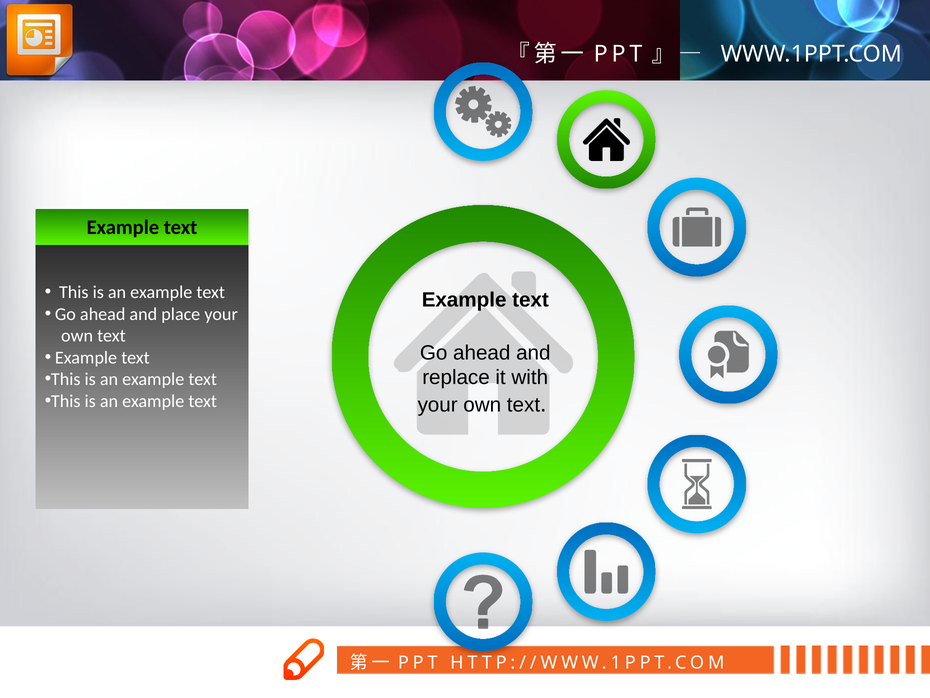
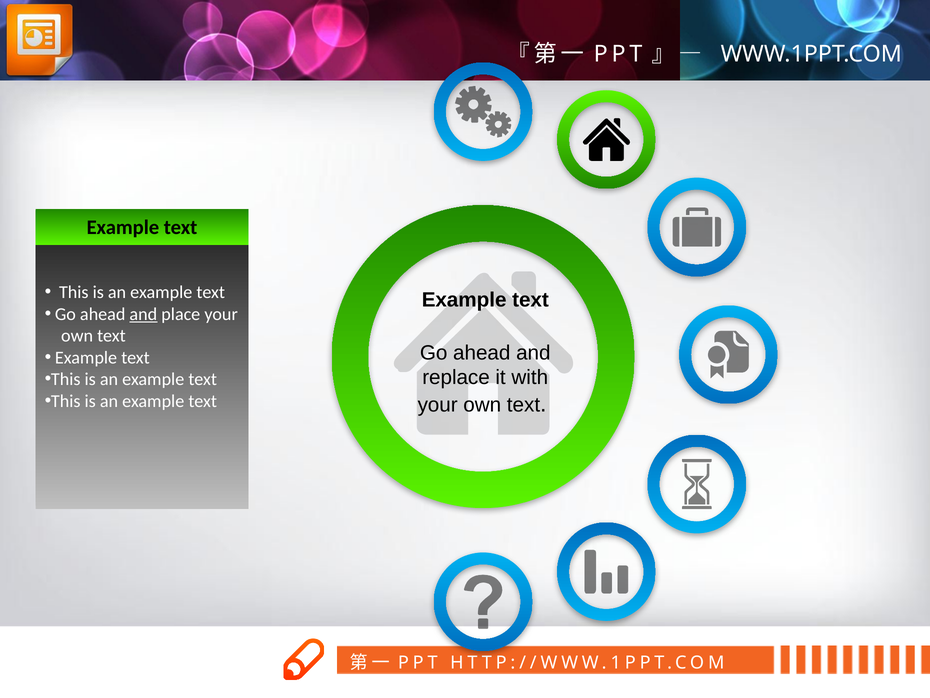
and underline: none -> present (143, 314)
